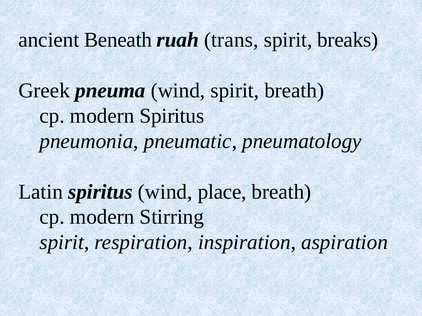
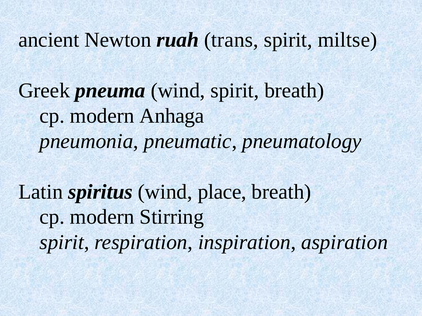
Beneath: Beneath -> Newton (118, 40)
breaks: breaks -> miltse (347, 40)
modern Spiritus: Spiritus -> Anhaga (172, 116)
